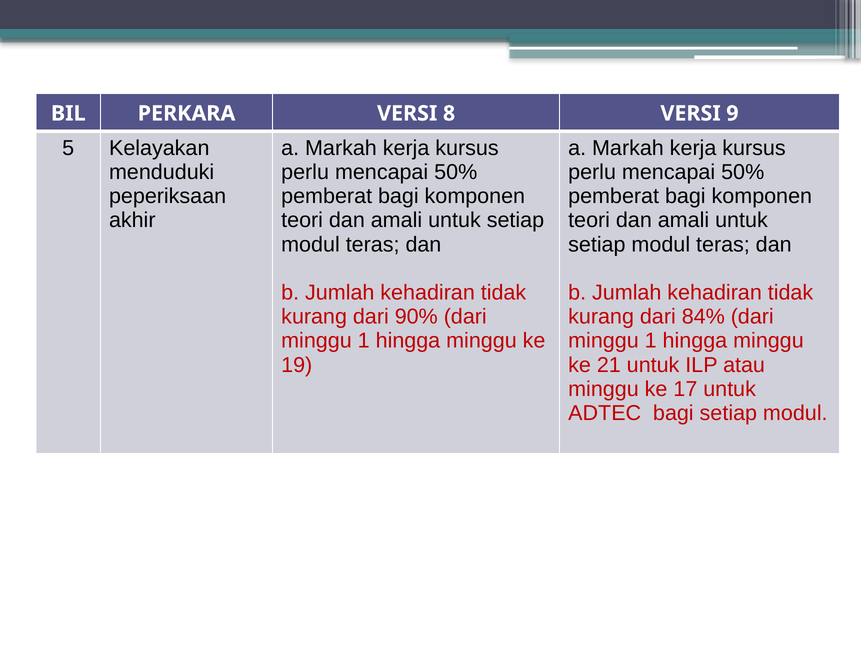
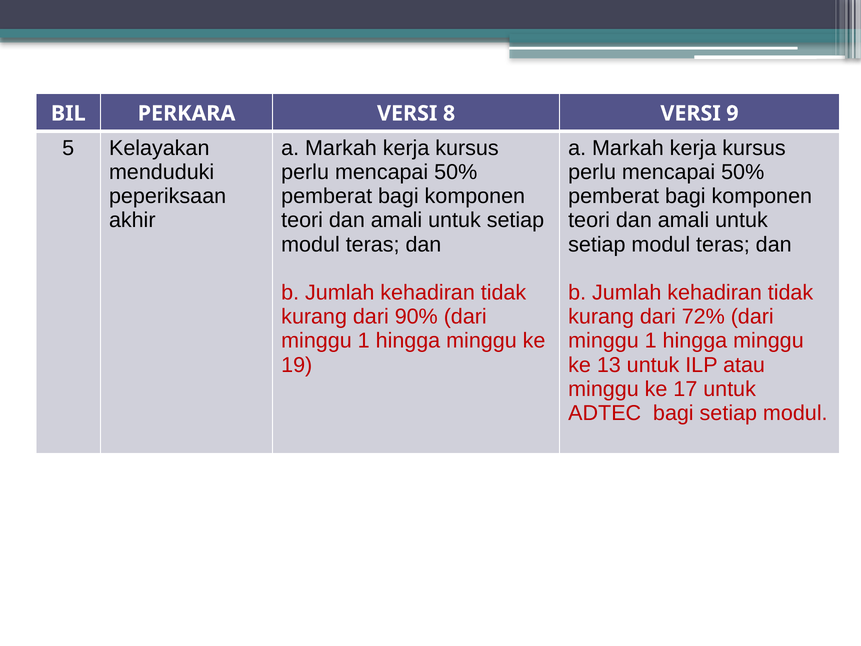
84%: 84% -> 72% (703, 317)
21: 21 -> 13 (609, 365)
